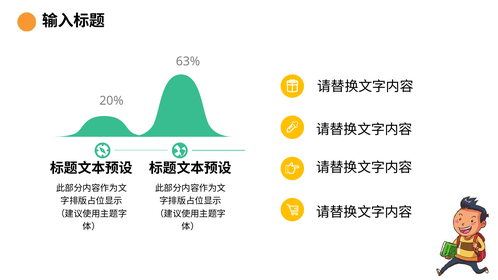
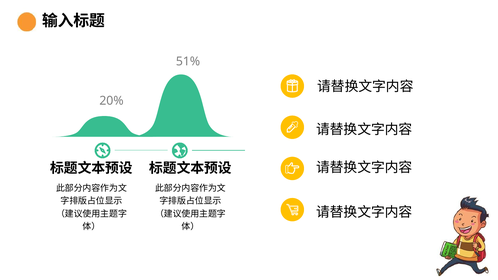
63%: 63% -> 51% (188, 61)
